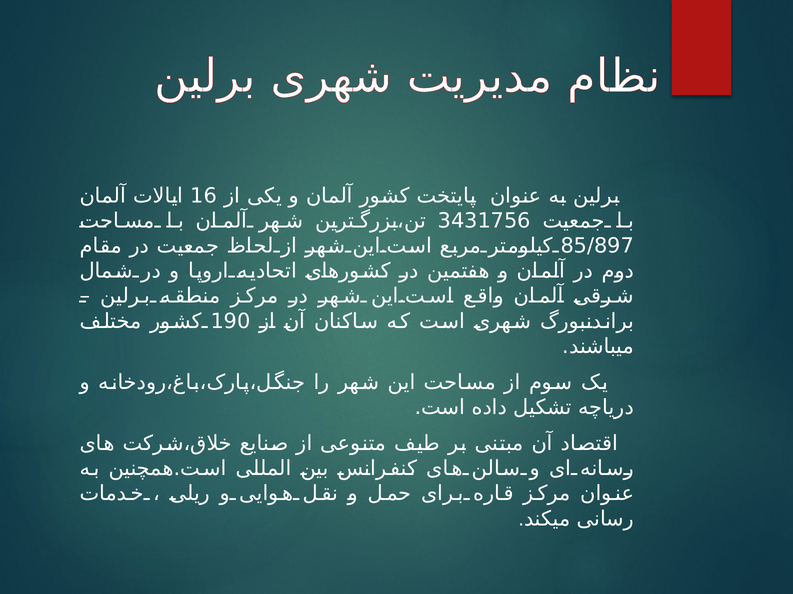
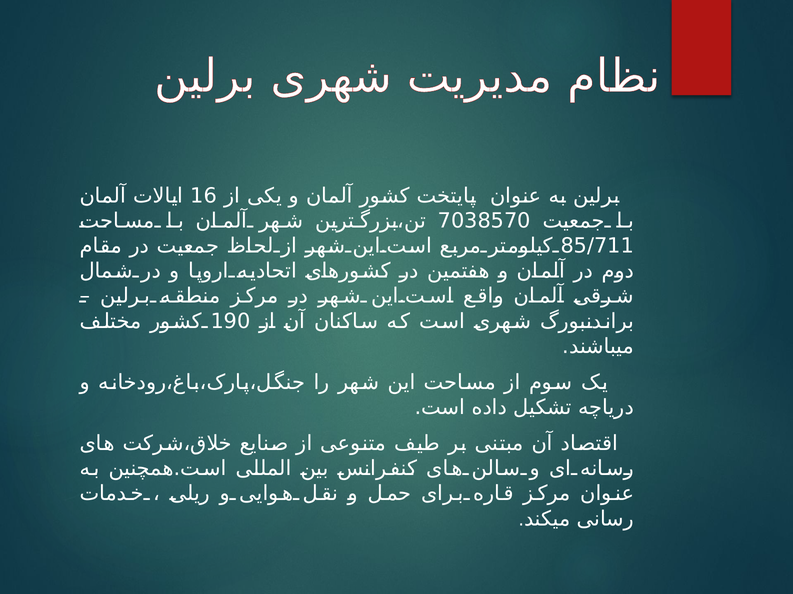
3431756: 3431756 -> 7038570 (484, 221)
85/897: 85/897 -> 85/711 (597, 246)
